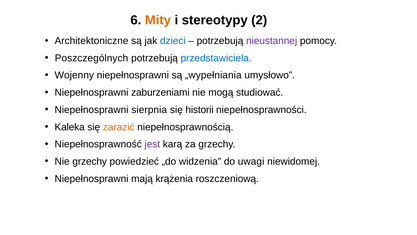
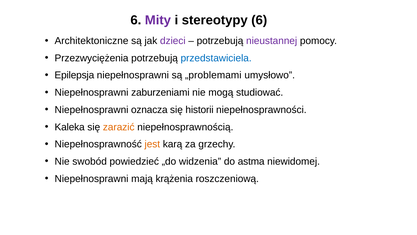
Mity colour: orange -> purple (158, 20)
stereotypy 2: 2 -> 6 (259, 20)
dzieci colour: blue -> purple (173, 41)
Poszczególnych: Poszczególnych -> Przezwyciężenia (92, 58)
Wojenny: Wojenny -> Epilepsja (74, 75)
„wypełniania: „wypełniania -> „problemami (213, 75)
sierpnia: sierpnia -> oznacza (149, 110)
jest colour: purple -> orange (152, 144)
Nie grzechy: grzechy -> swobód (90, 161)
uwagi: uwagi -> astma (251, 161)
